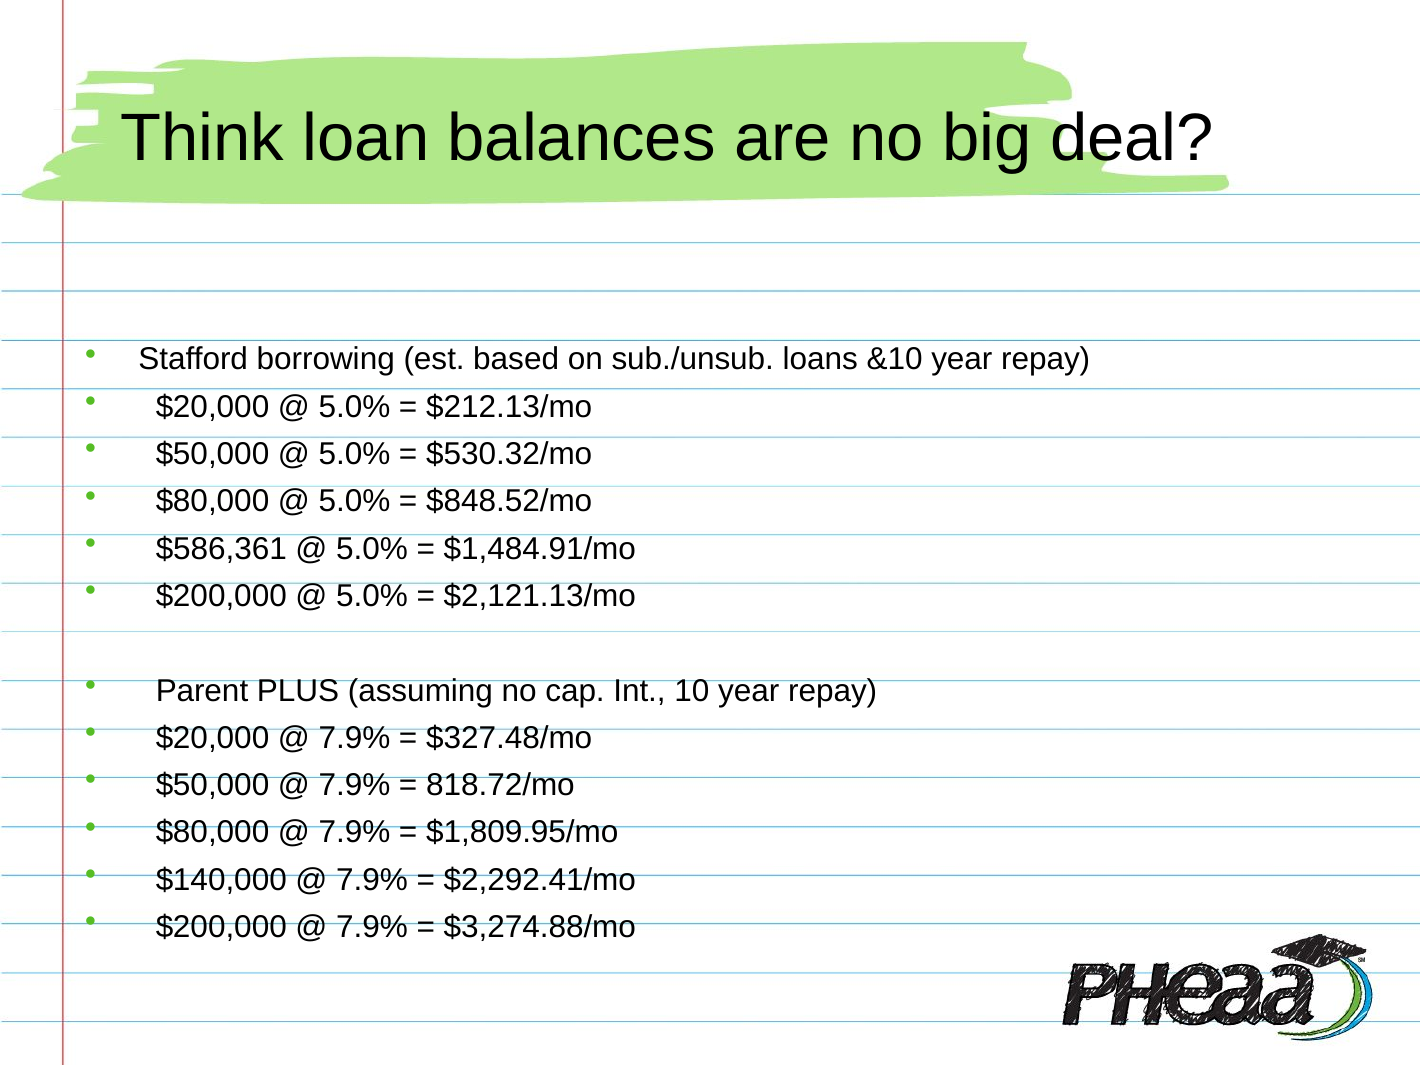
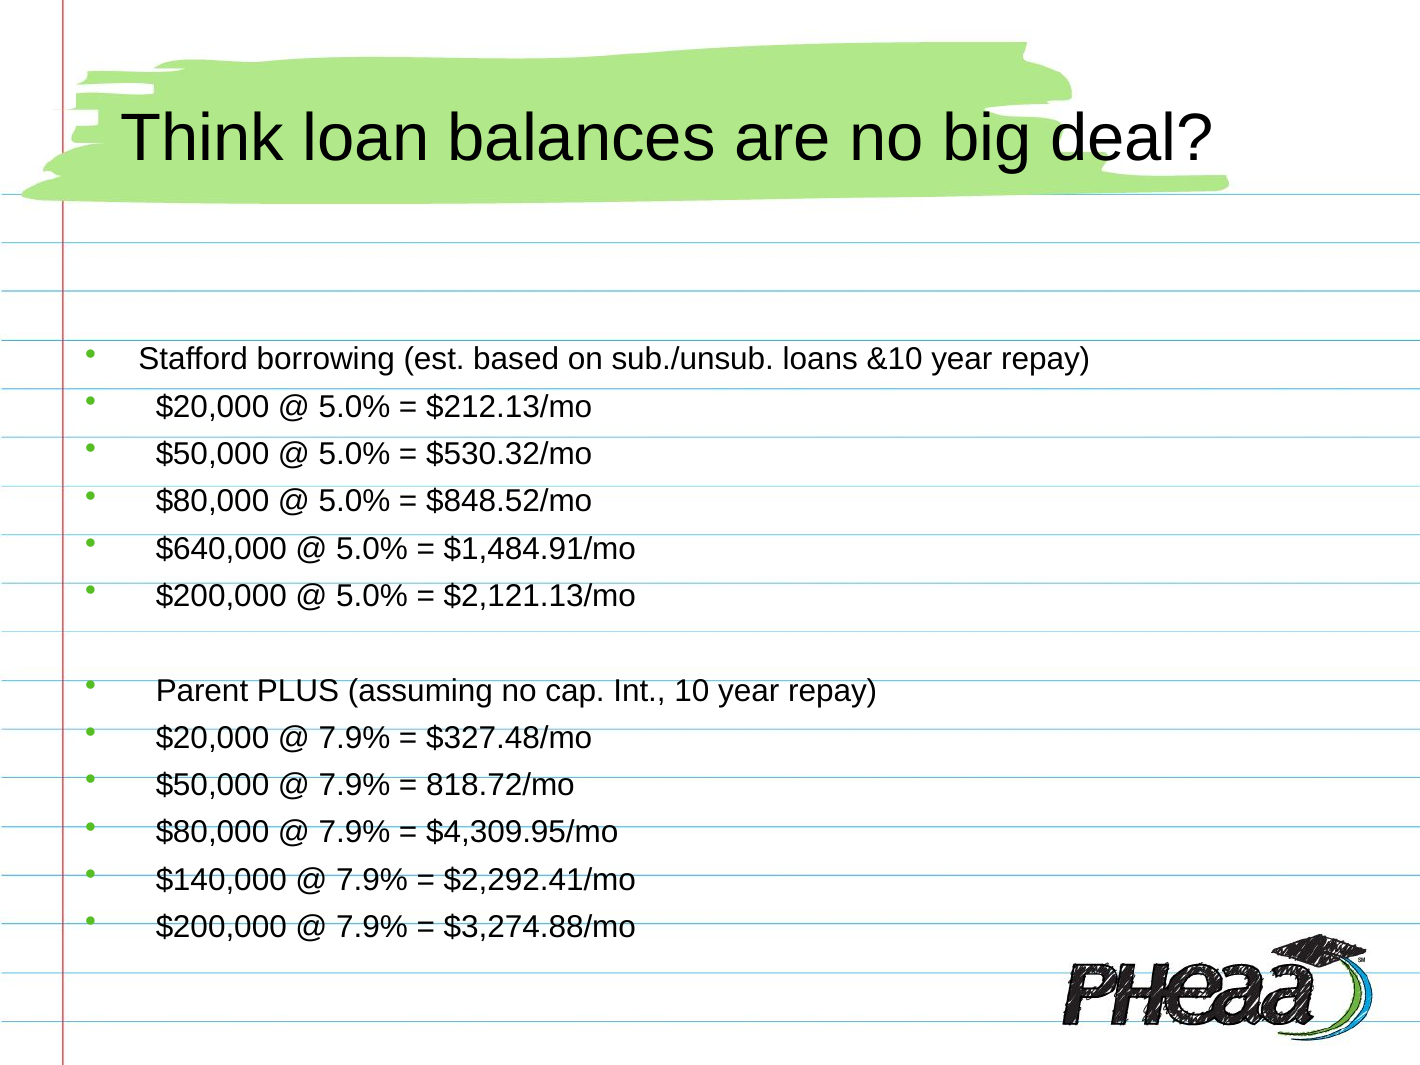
$586,361: $586,361 -> $640,000 (221, 549)
$1,809.95/mo: $1,809.95/mo -> $4,309.95/mo (522, 833)
